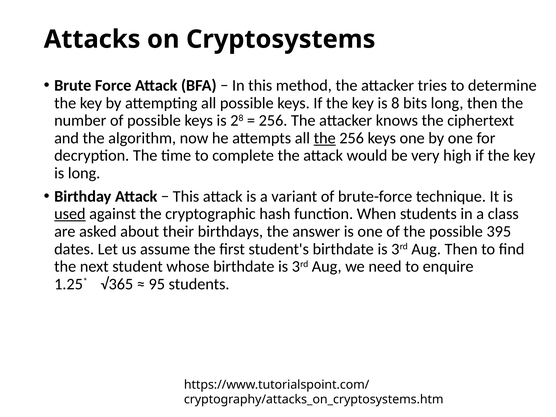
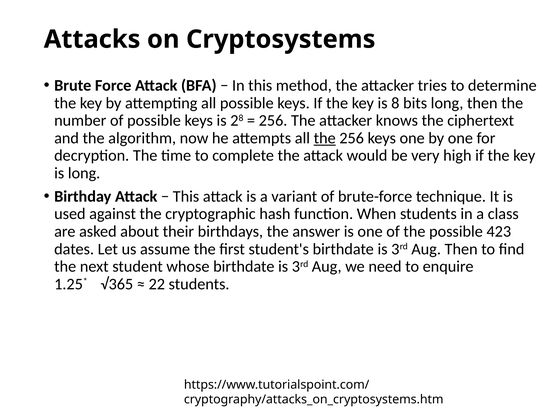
used underline: present -> none (70, 214)
395: 395 -> 423 (499, 231)
95: 95 -> 22 (157, 284)
